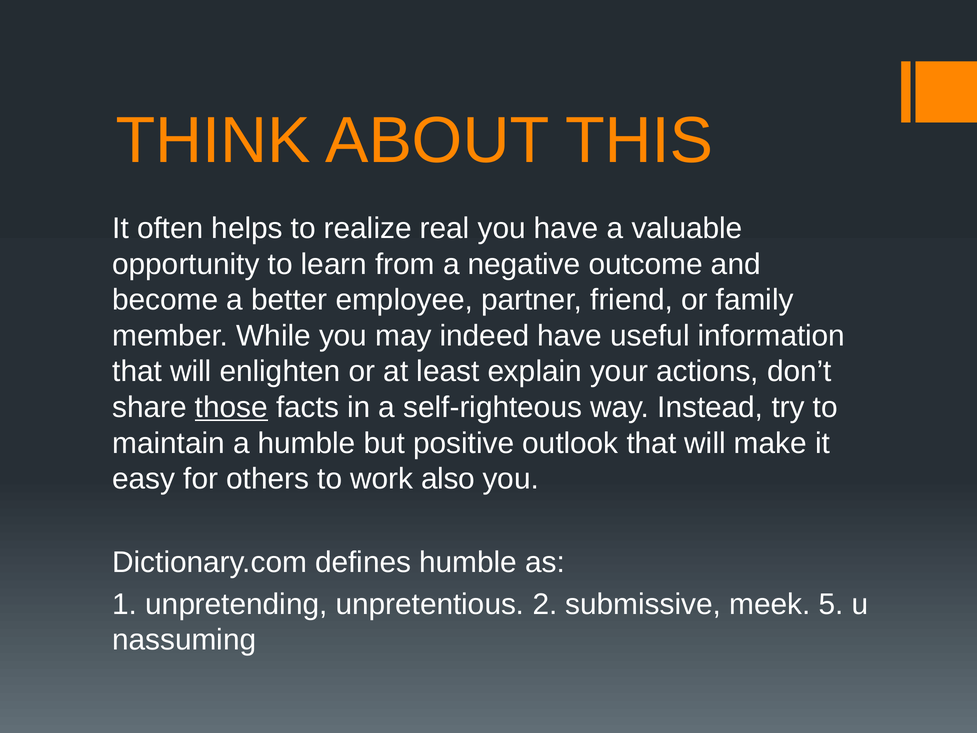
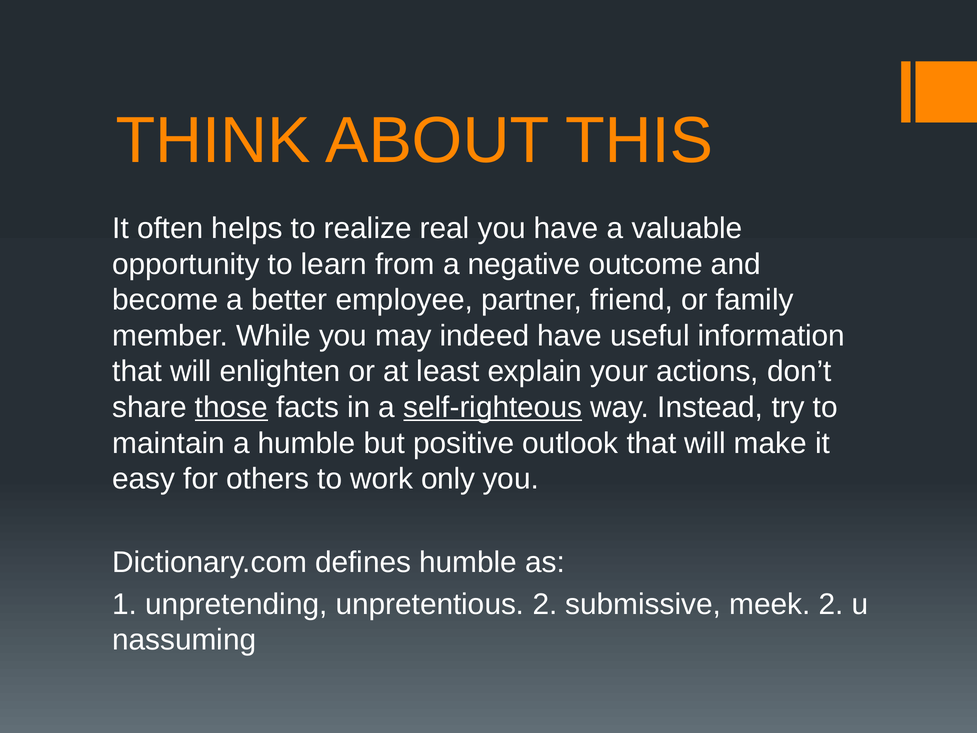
self-righteous underline: none -> present (493, 407)
also: also -> only (448, 479)
meek 5: 5 -> 2 (831, 604)
